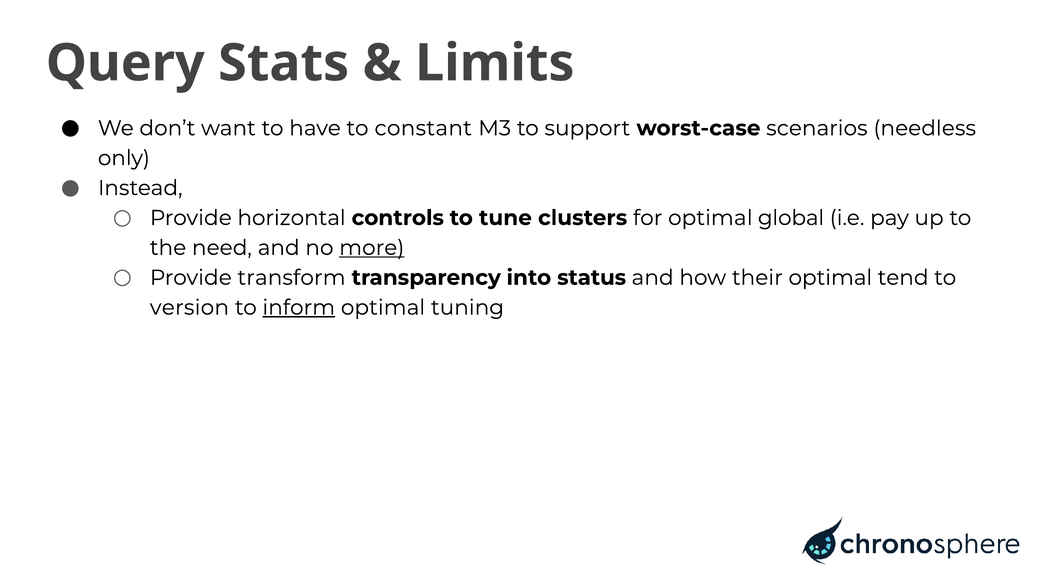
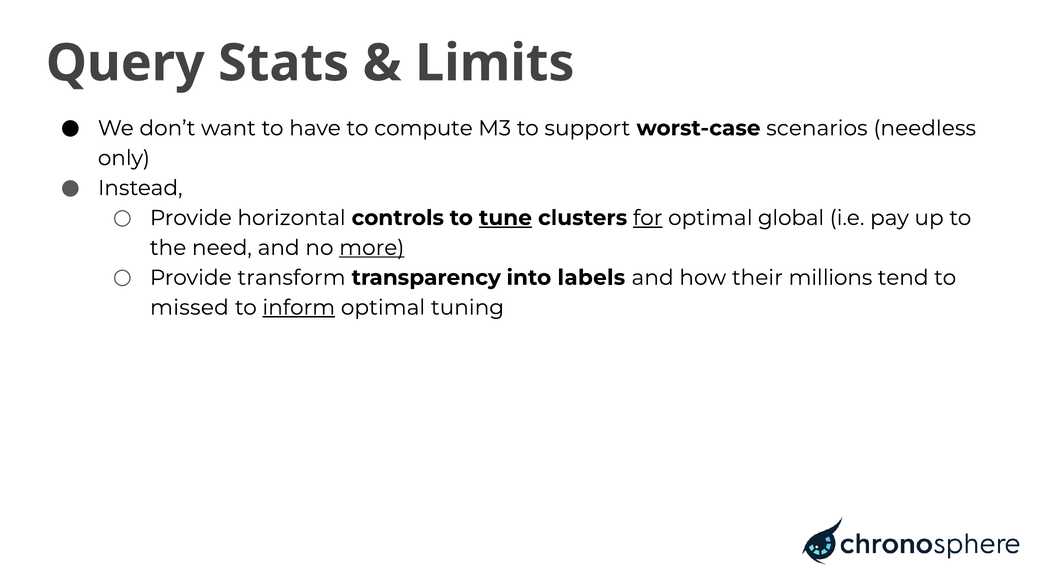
constant: constant -> compute (423, 128)
tune underline: none -> present (505, 218)
for underline: none -> present (648, 218)
status: status -> labels (591, 278)
their optimal: optimal -> millions (830, 278)
version: version -> missed (189, 308)
